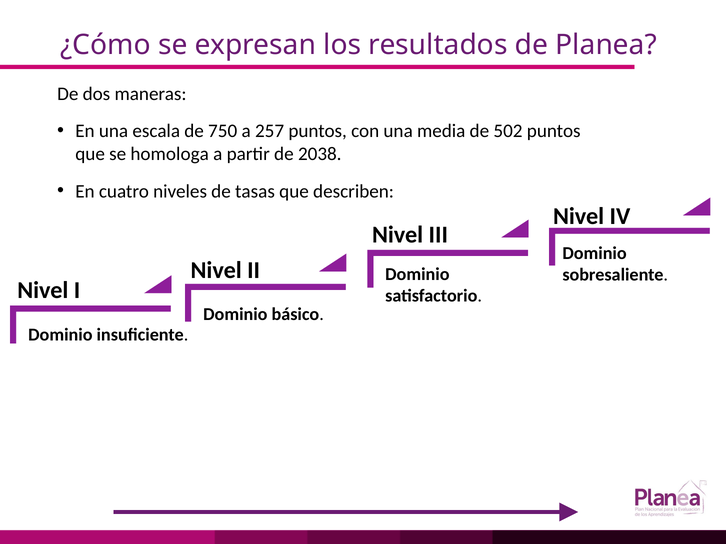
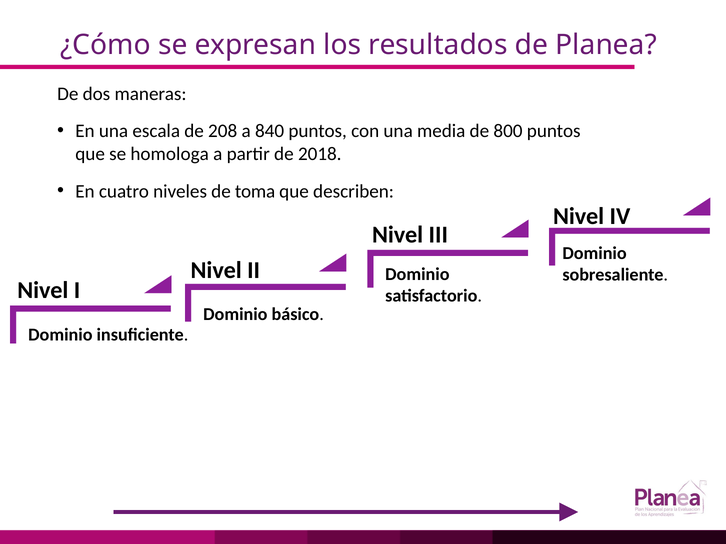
750: 750 -> 208 (223, 131)
257: 257 -> 840 (270, 131)
502: 502 -> 800 (508, 131)
2038: 2038 -> 2018 (320, 154)
tasas: tasas -> toma (255, 191)
